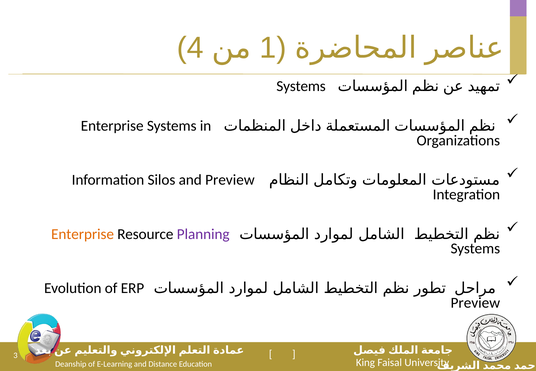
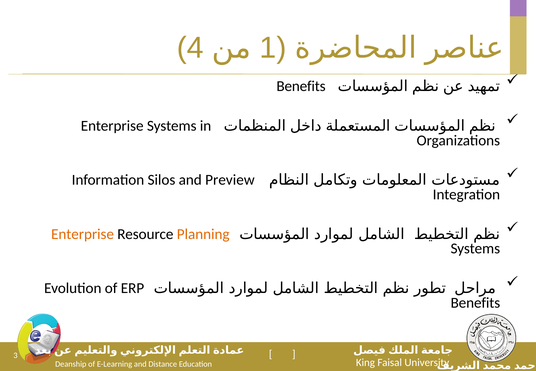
Systems: Systems -> Benefits (301, 86)
Planning colour: purple -> orange (203, 234)
Preview: Preview -> Benefits (475, 303)
